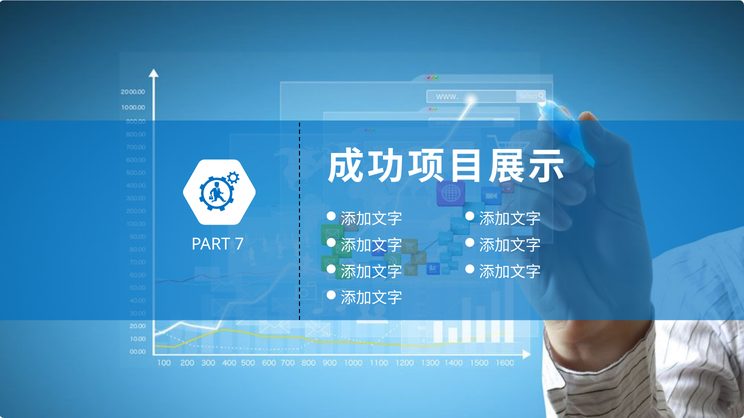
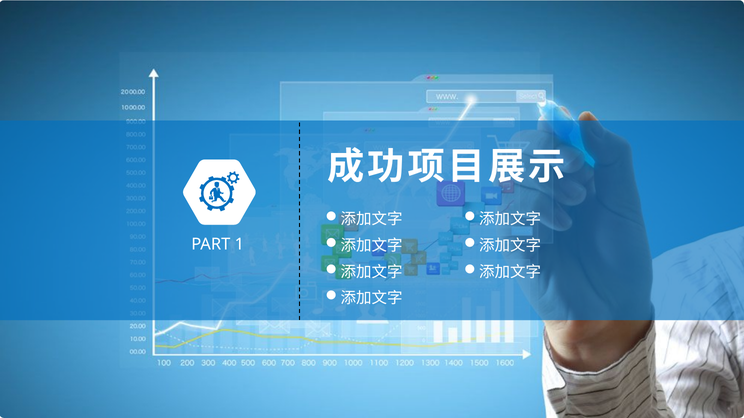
7: 7 -> 1 (239, 245)
